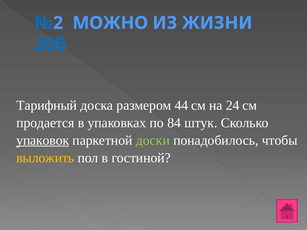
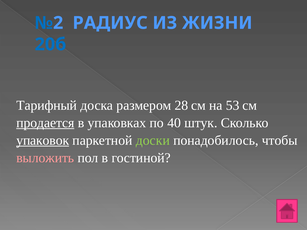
МОЖНО: МОЖНО -> РАДИУС (110, 23)
44: 44 -> 28 (181, 105)
24: 24 -> 53 (233, 105)
продается underline: none -> present (45, 123)
84: 84 -> 40 (174, 123)
выложить colour: yellow -> pink (45, 158)
